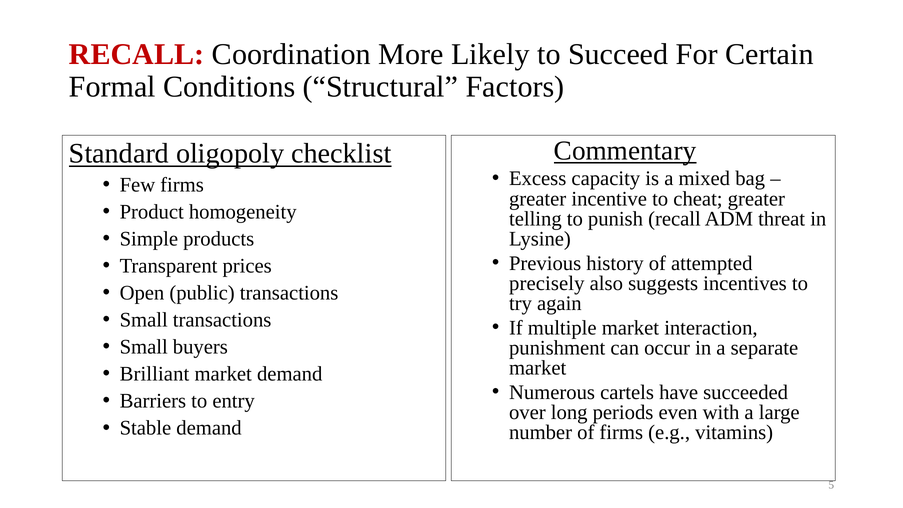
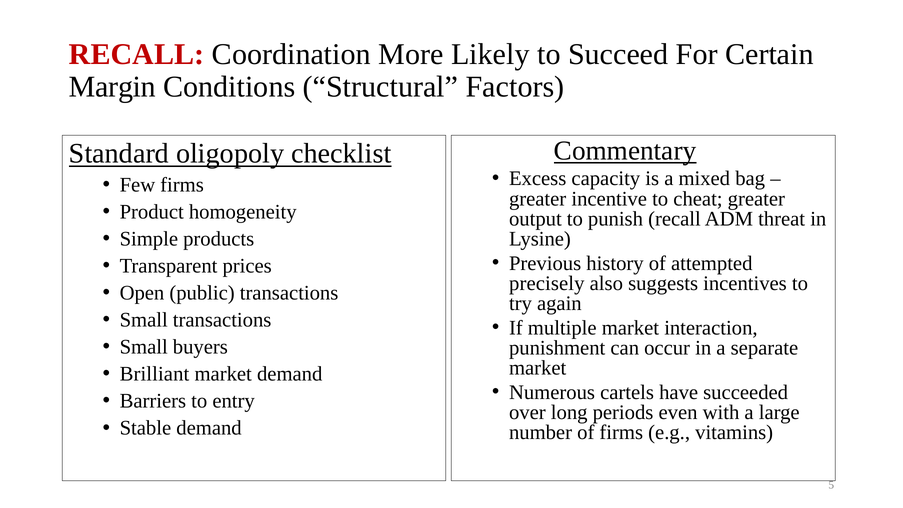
Formal: Formal -> Margin (112, 87)
telling: telling -> output (535, 219)
